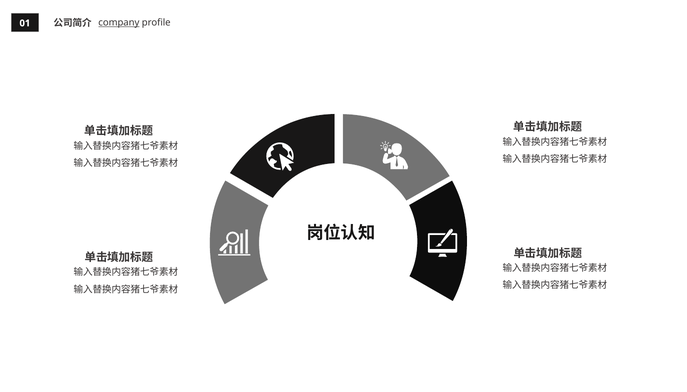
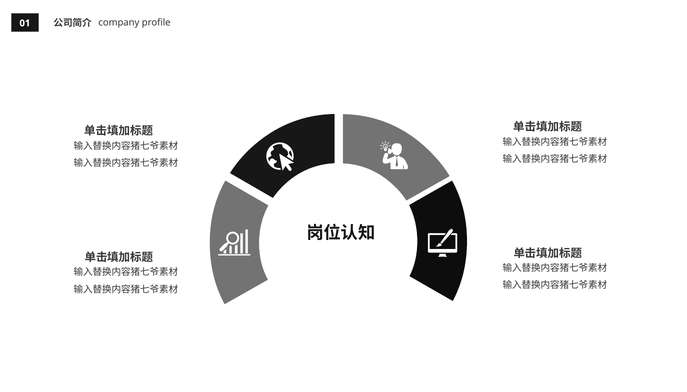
company underline: present -> none (119, 23)
